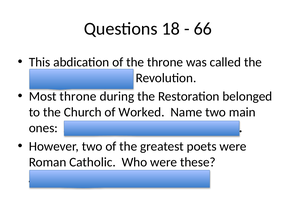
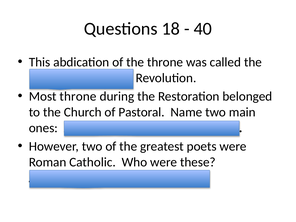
66: 66 -> 40 (203, 29)
Worked: Worked -> Pastoral (142, 112)
